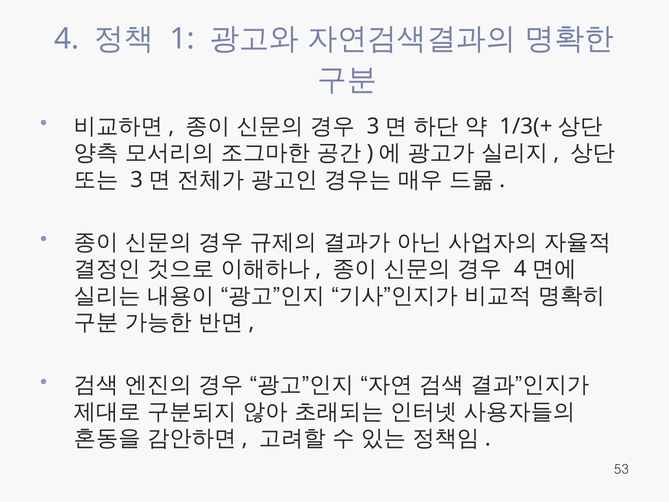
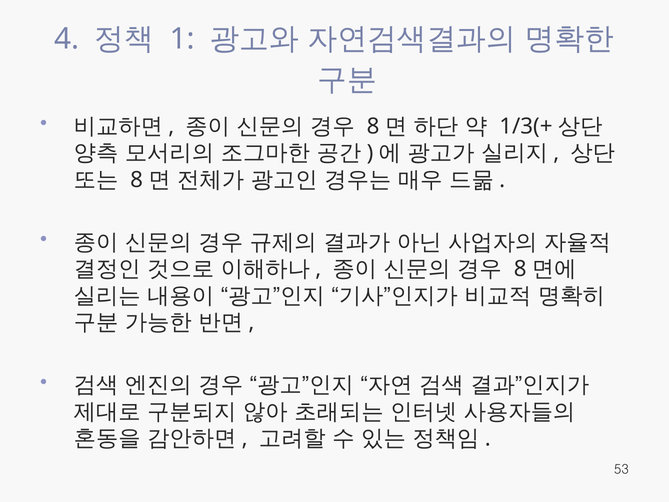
3: 3 -> 8 (373, 126)
3: 3 -> 8 (137, 180)
4: 4 -> 8 (520, 269)
